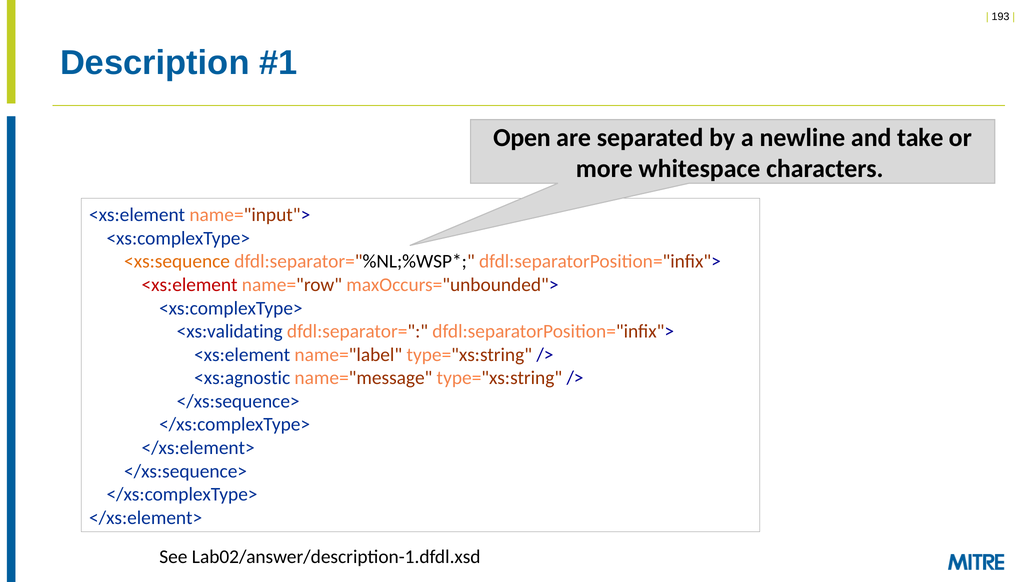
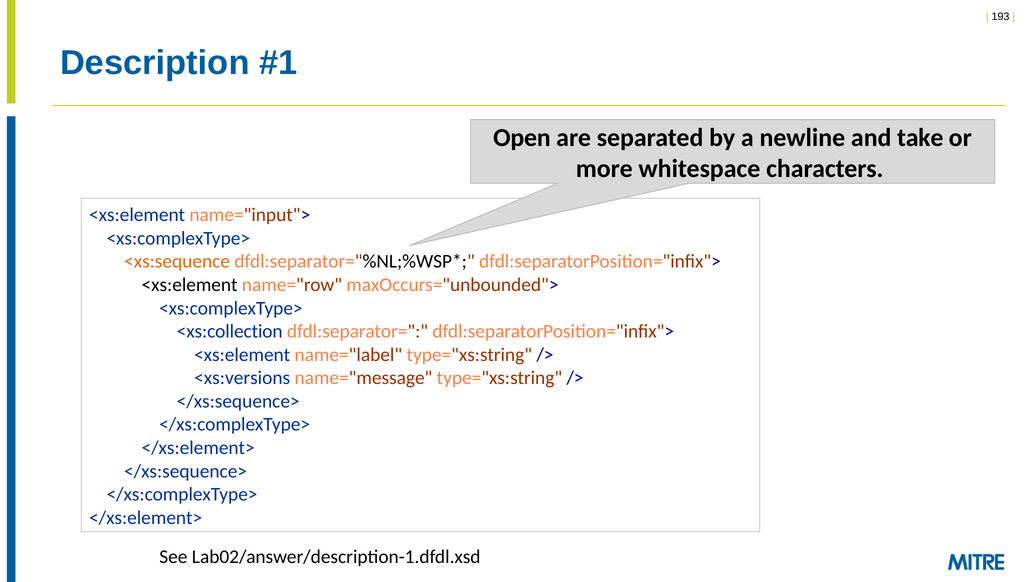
<xs:element colour: red -> black (190, 285)
<xs:validating: <xs:validating -> <xs:collection (230, 331)
<xs:agnostic: <xs:agnostic -> <xs:versions (242, 378)
